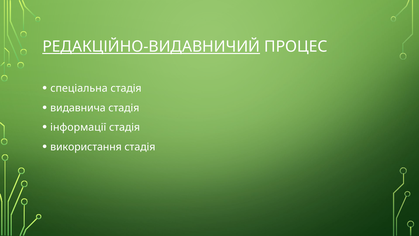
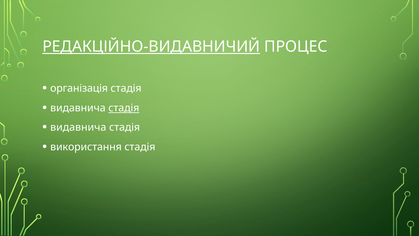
спеціальна: спеціальна -> організація (79, 88)
стадія underline: none -> present (124, 108)
інформації: інформації -> видавнича (78, 127)
